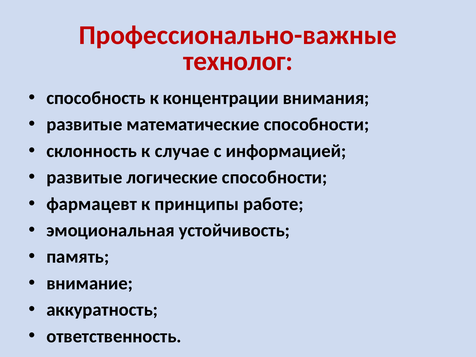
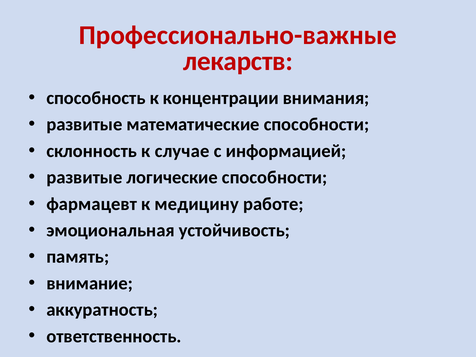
технолог: технолог -> лекарств (238, 61)
принципы: принципы -> медицину (197, 204)
